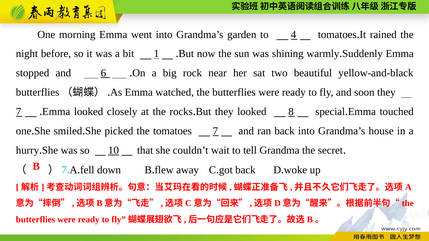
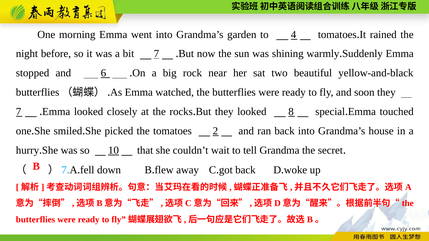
bit 1: 1 -> 7 (156, 54)
tomatoes 7: 7 -> 2 (215, 131)
